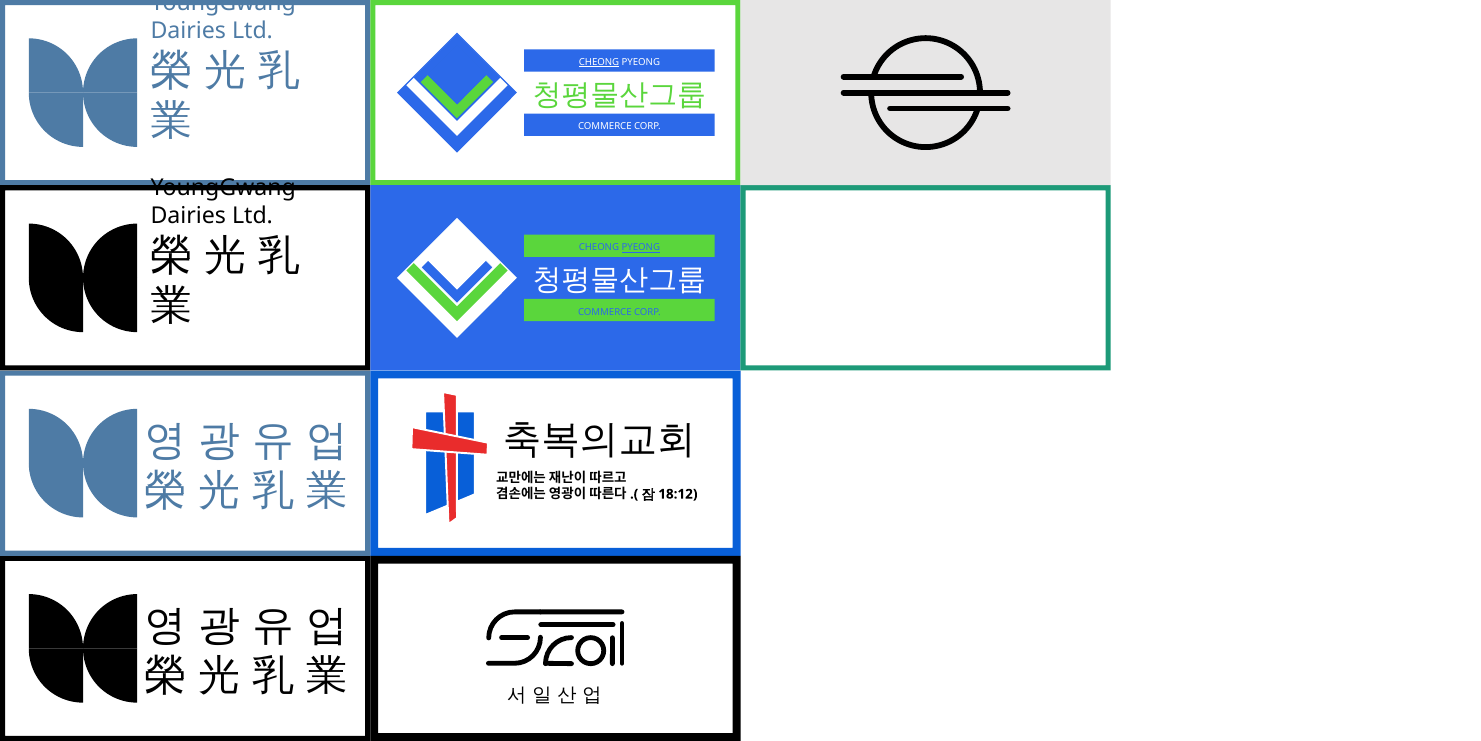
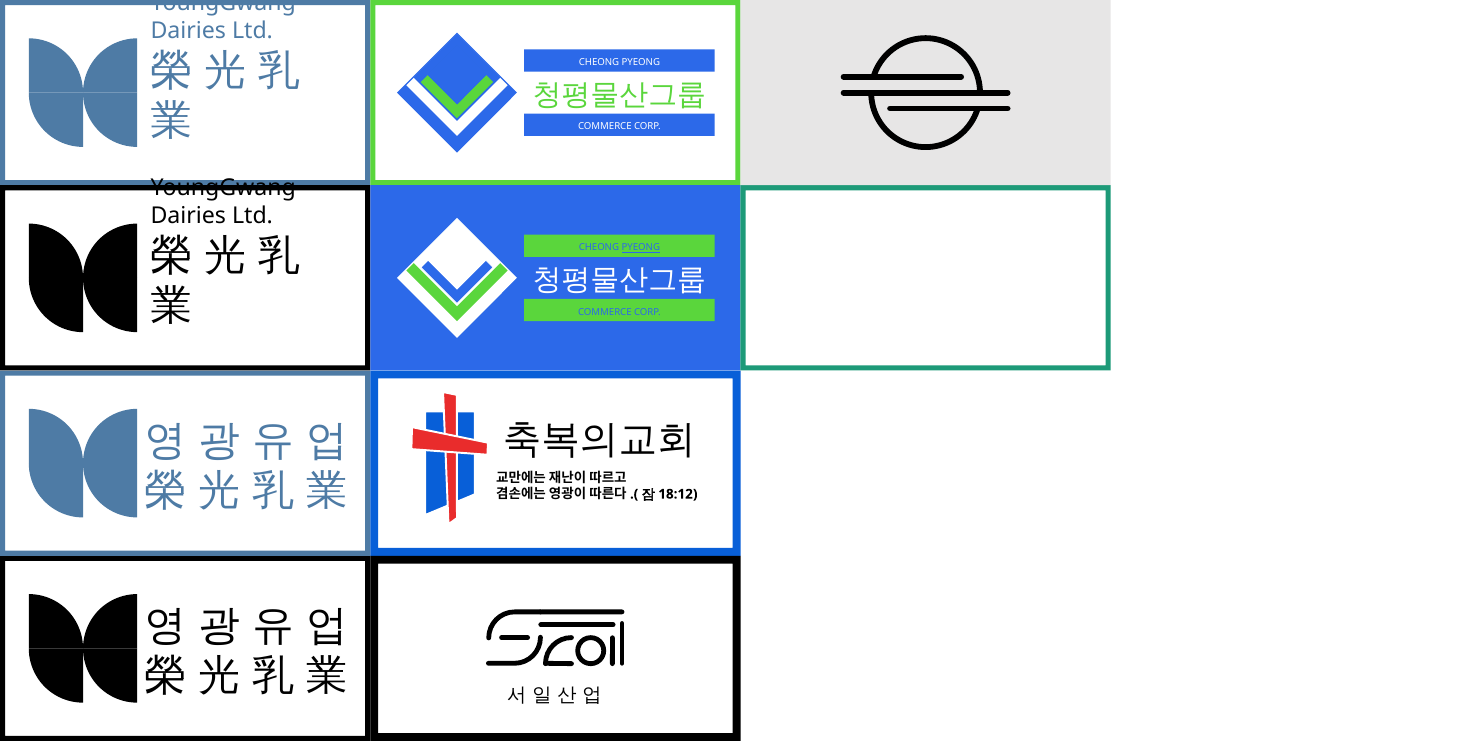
CHEONG underline: present -> none (599, 62)
